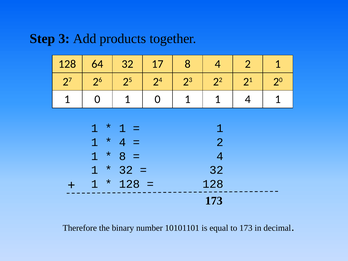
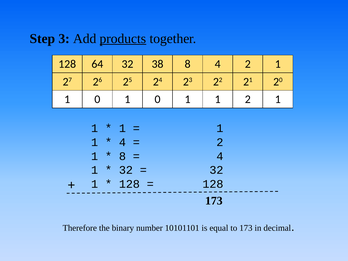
products underline: none -> present (123, 39)
17: 17 -> 38 (158, 64)
1 4: 4 -> 2 (248, 99)
